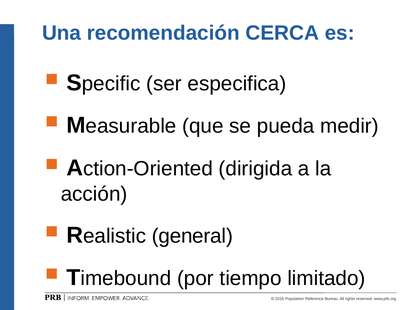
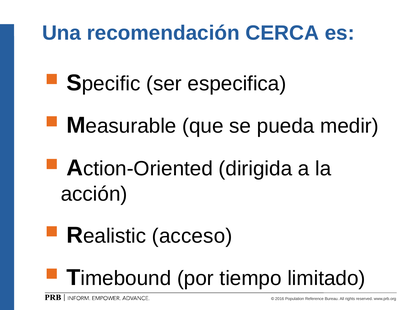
general: general -> acceso (192, 236)
